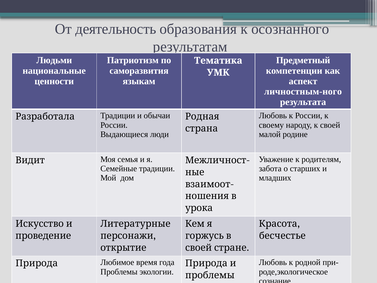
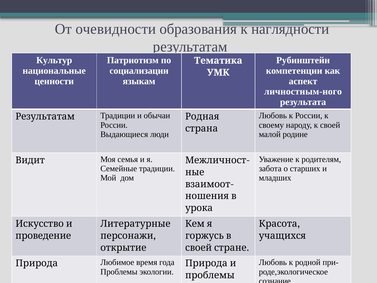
деятельность: деятельность -> очевидности (116, 29)
осознанного: осознанного -> наглядности (290, 29)
Людьми: Людьми -> Культур (54, 60)
Предметный: Предметный -> Рубинштейн (303, 60)
саморазвития: саморазвития -> социализации (139, 71)
Разработала: Разработала -> Результатам (45, 116)
бесчестье: бесчестье -> учащихся (282, 235)
